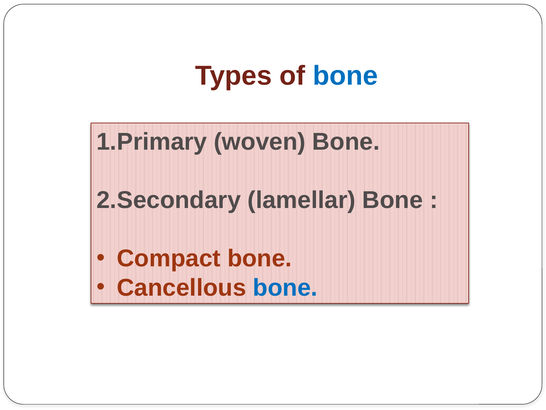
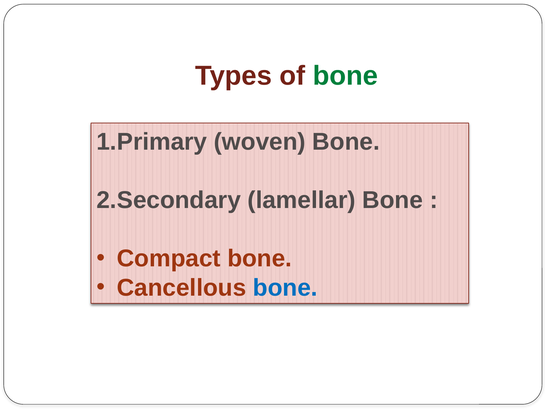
bone colour: blue -> green (345, 76)
